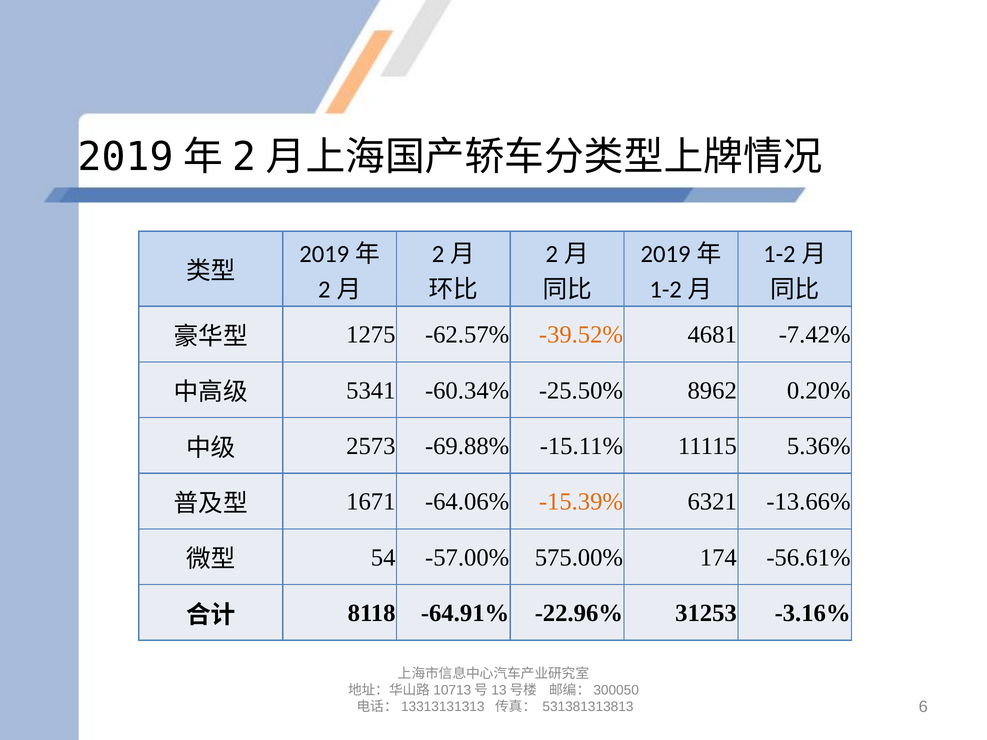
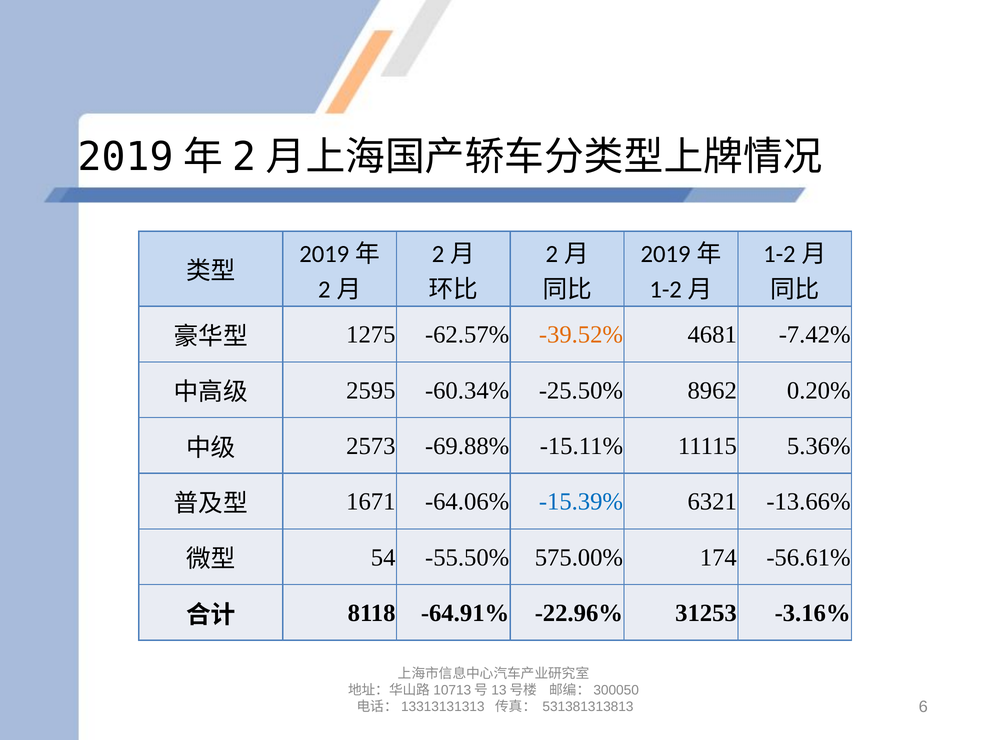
5341: 5341 -> 2595 (371, 391)
-15.39% colour: orange -> blue (581, 502)
-57.00%: -57.00% -> -55.50% (467, 558)
